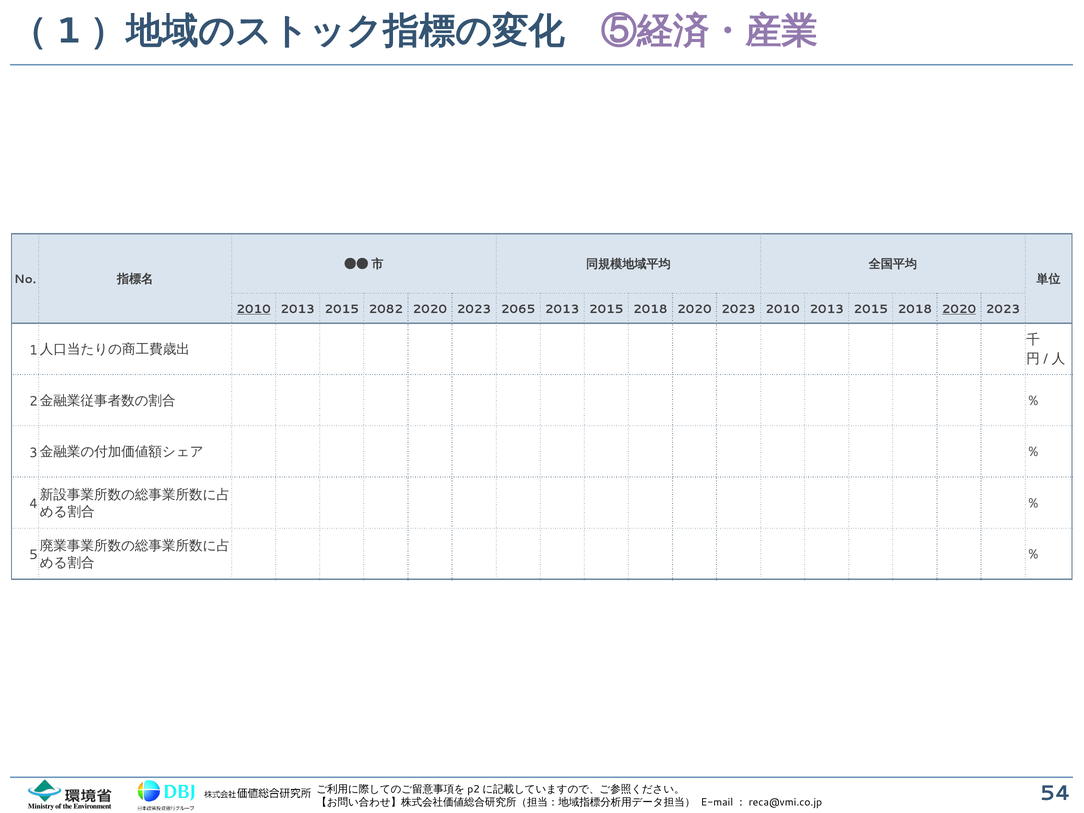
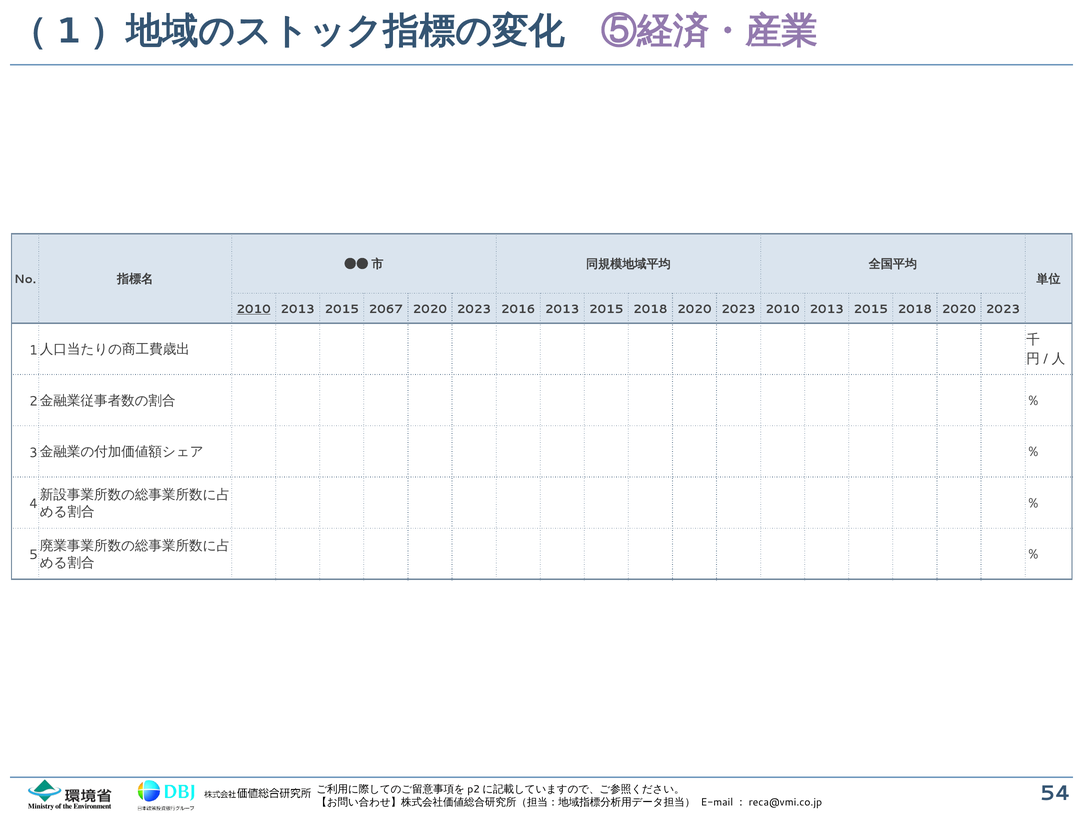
2082: 2082 -> 2067 (386, 309)
2065: 2065 -> 2016 (518, 309)
2020 underline: present -> none (959, 309)
